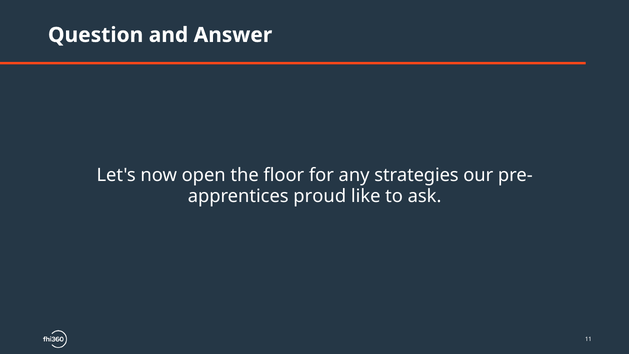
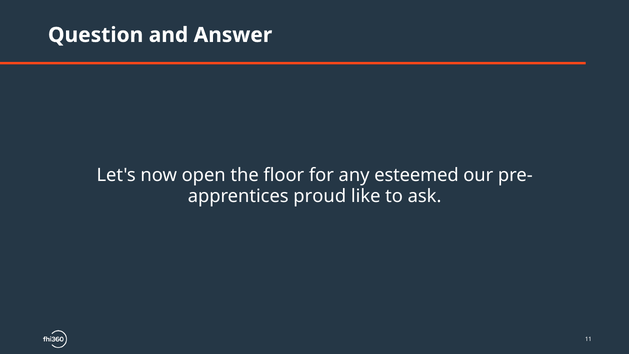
strategies: strategies -> esteemed (417, 175)
